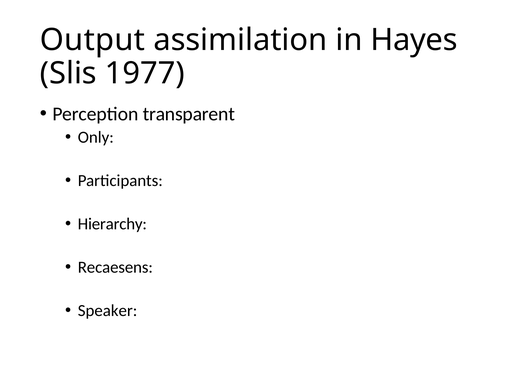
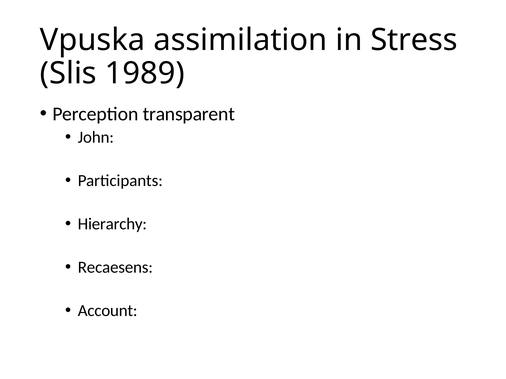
Output: Output -> Vpuska (93, 40)
Hayes: Hayes -> Stress (414, 40)
1977: 1977 -> 1989 (145, 73)
Only: Only -> John (96, 137)
Speaker: Speaker -> Account (108, 311)
